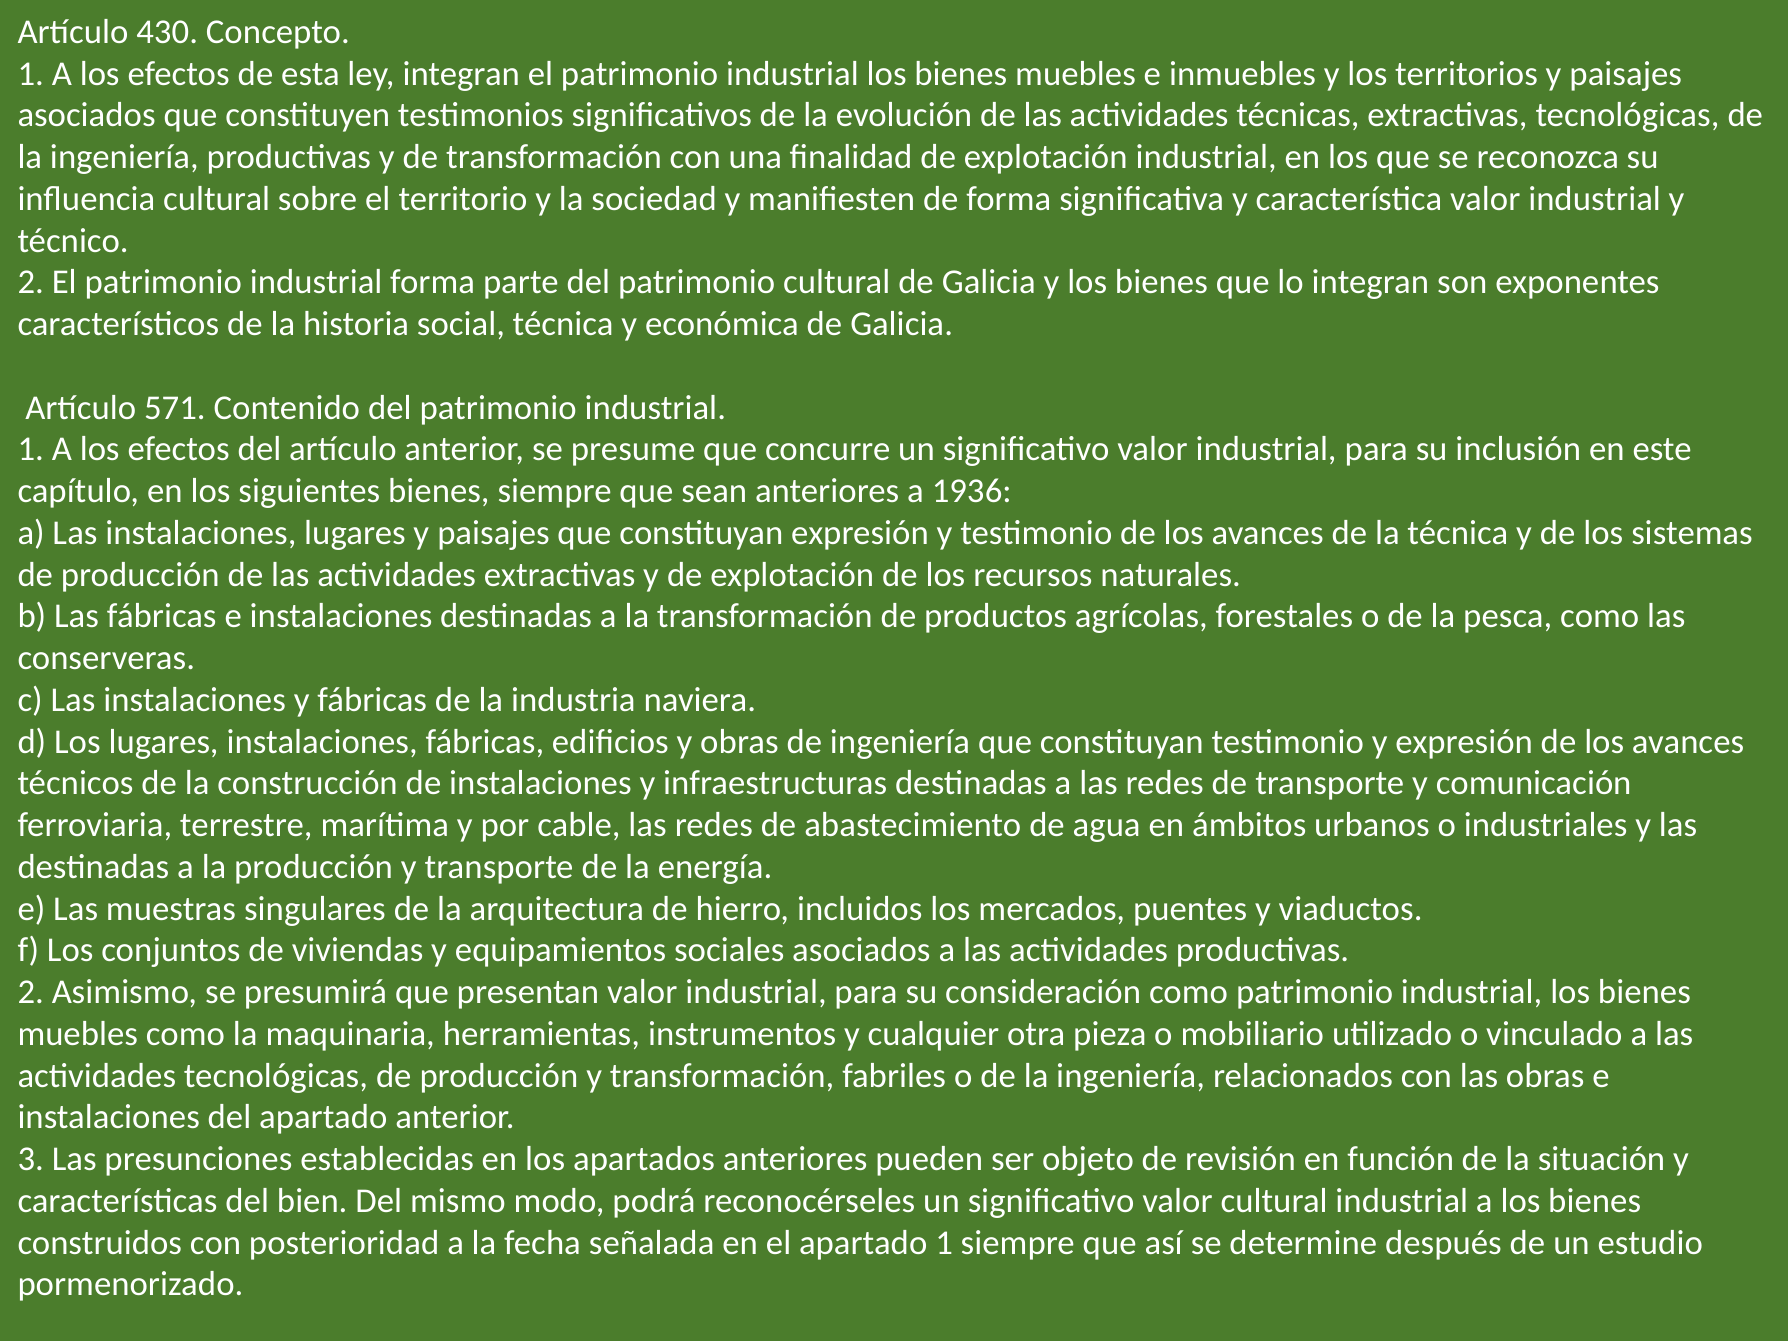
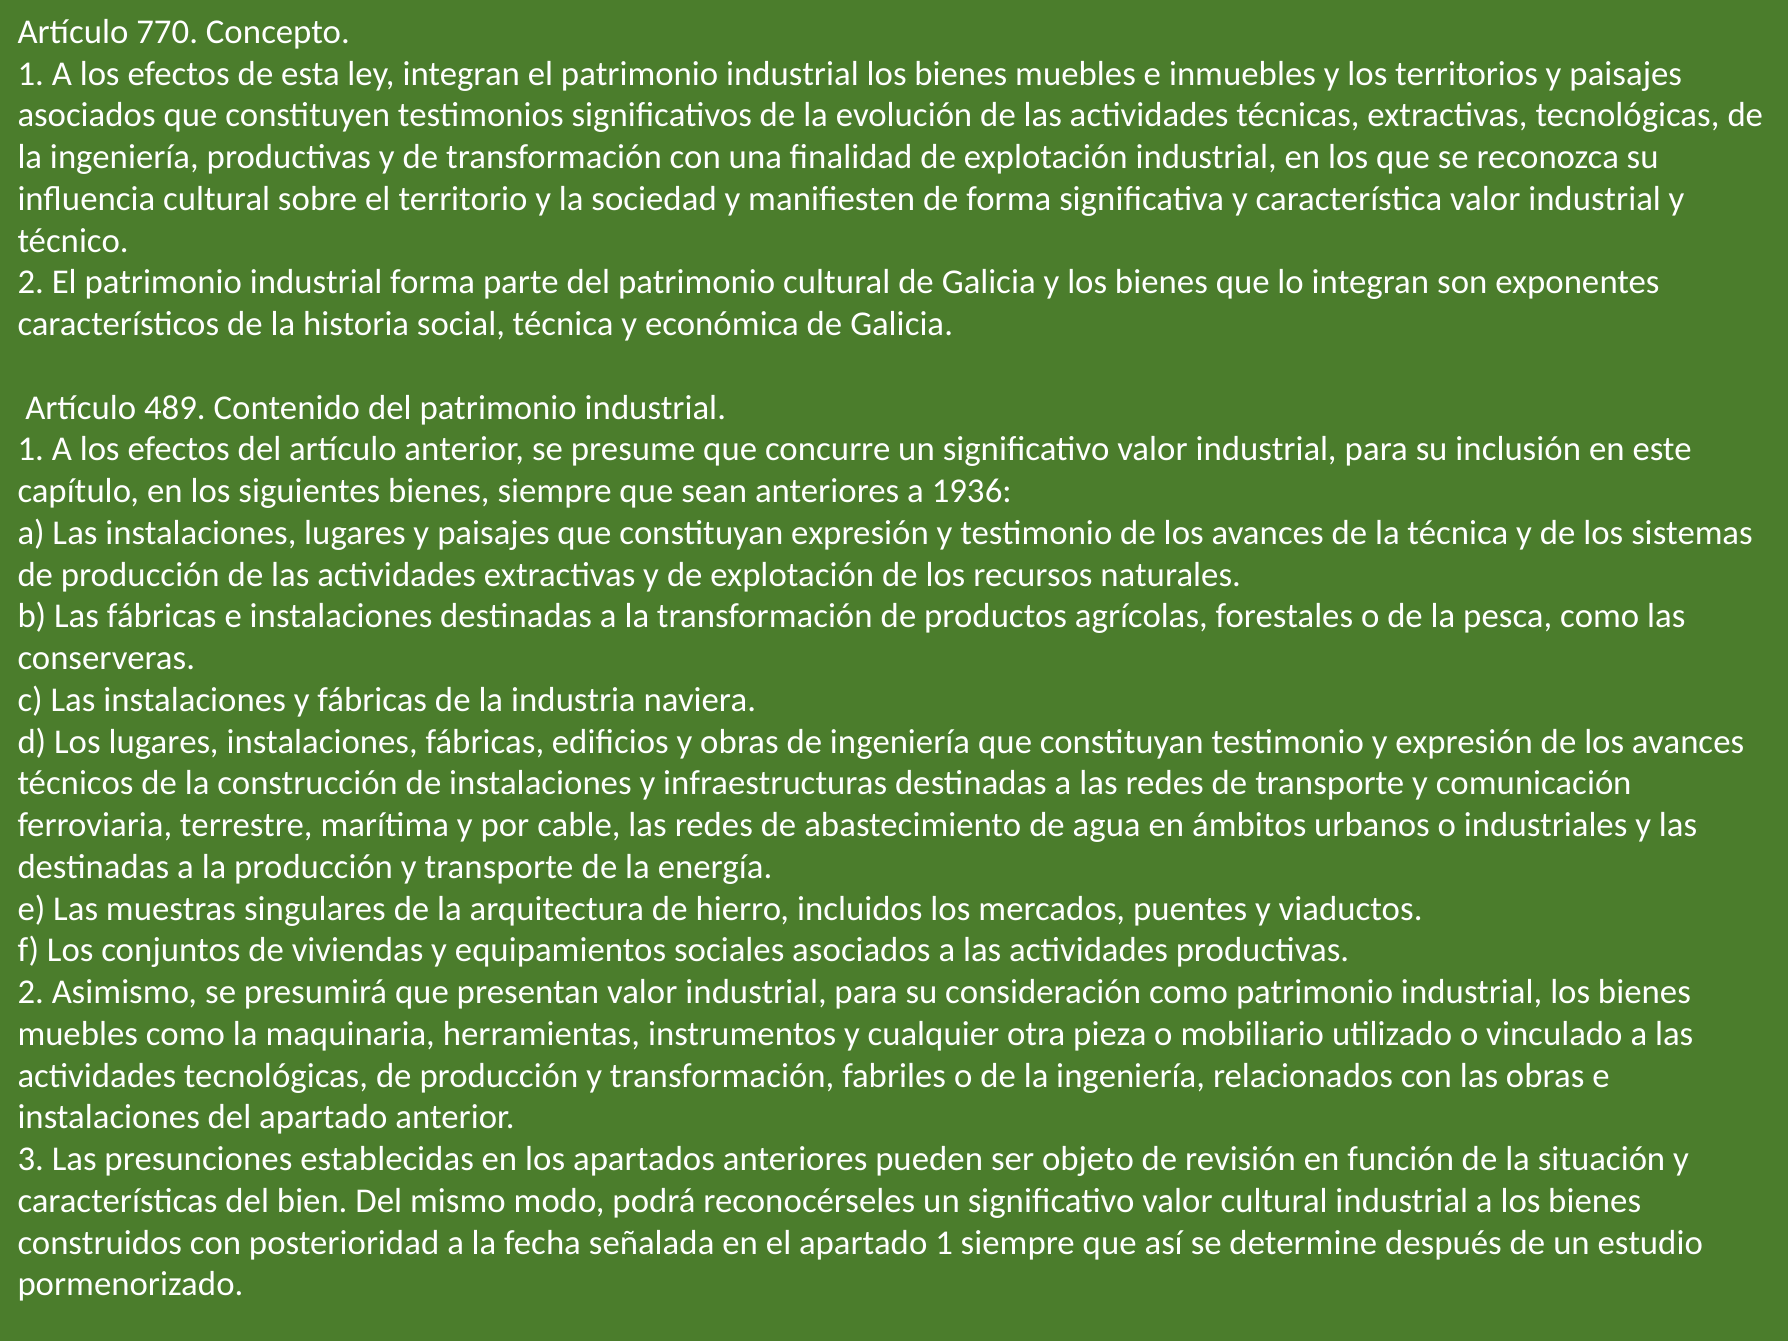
430: 430 -> 770 (167, 32)
571: 571 -> 489 (175, 408)
